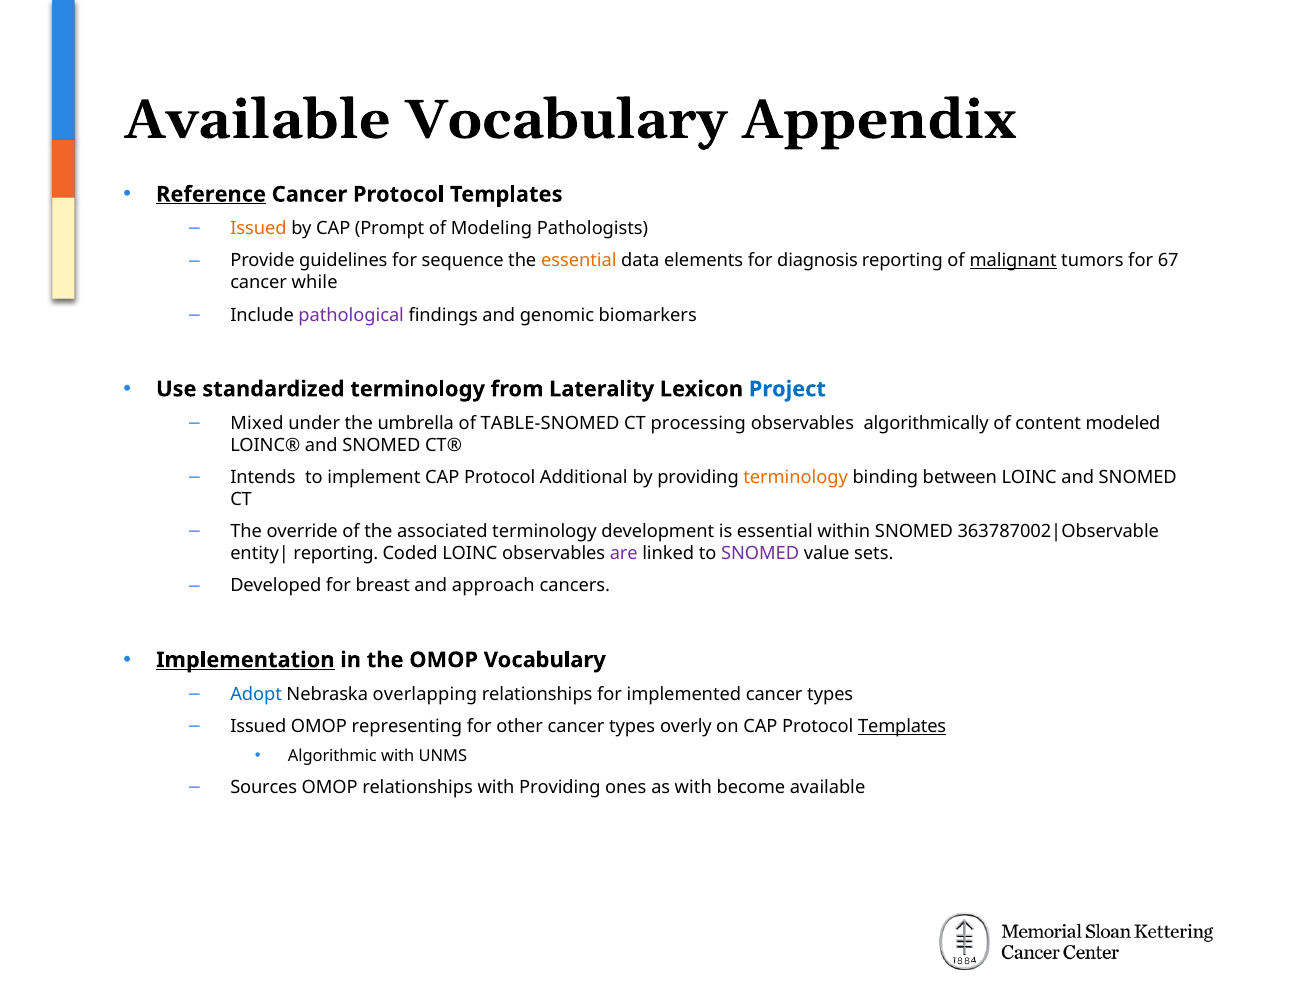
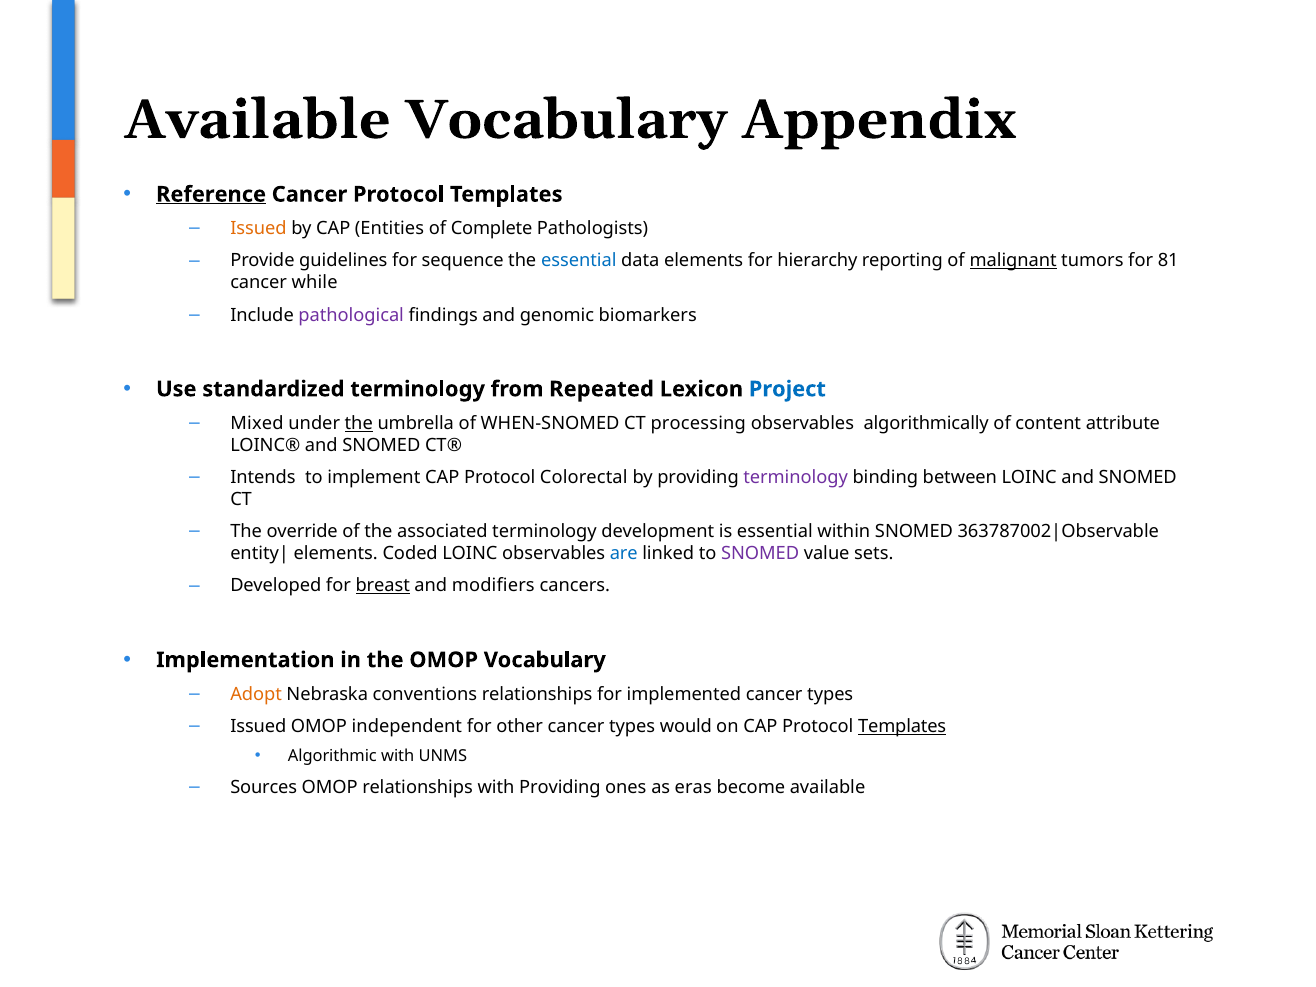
Prompt: Prompt -> Entities (390, 229)
Modeling: Modeling -> Complete (492, 229)
essential colour: orange -> blue (579, 261)
diagnosis: diagnosis -> hierarchy (817, 261)
67: 67 -> 81 (1168, 261)
Laterality: Laterality -> Repeated (602, 389)
the underline: none -> present (359, 423)
TABLE-SNOMED: TABLE-SNOMED -> WHEN-SNOMED (550, 423)
modeled: modeled -> attribute (1123, 423)
Additional: Additional -> Colorectal (584, 477)
terminology colour: orange -> purple (796, 477)
reporting: reporting -> elements (336, 554)
are colour: purple -> blue (624, 554)
breast underline: none -> present (383, 586)
approach: approach -> modifiers (493, 586)
Implementation underline: present -> none (245, 660)
Adopt colour: blue -> orange (256, 694)
overlapping: overlapping -> conventions (425, 694)
representing: representing -> independent (407, 726)
overly: overly -> would (686, 726)
as with: with -> eras (693, 787)
